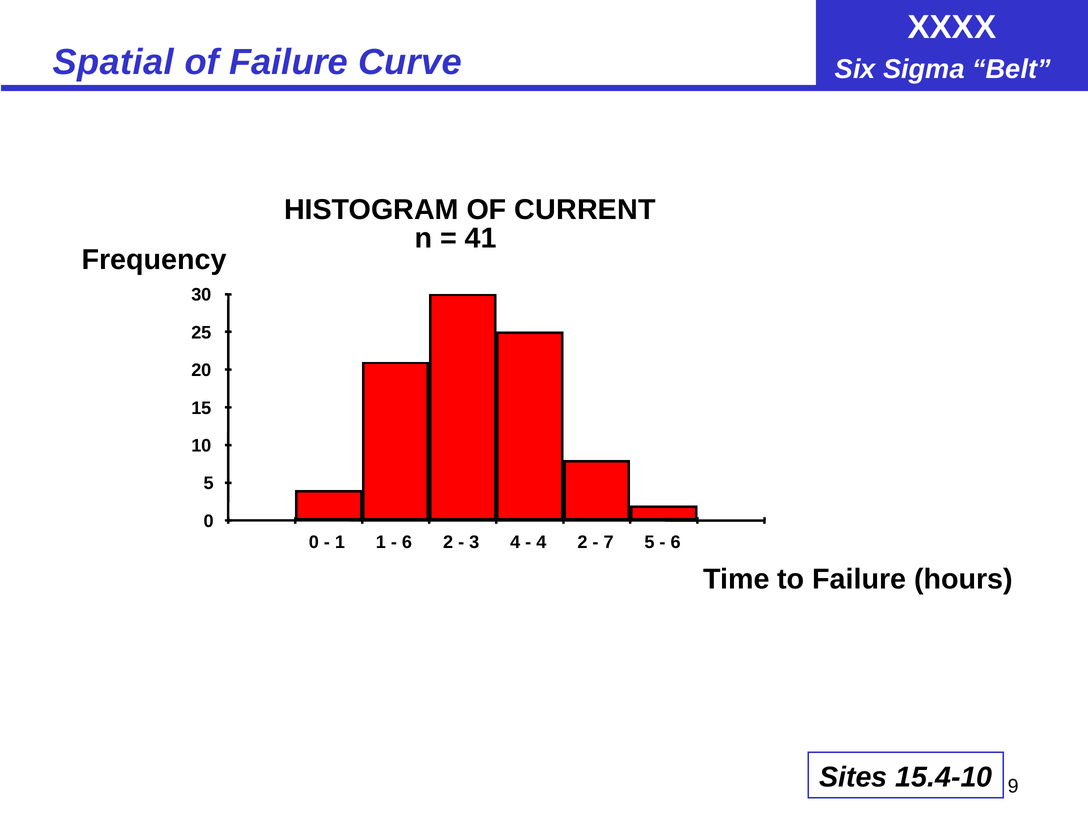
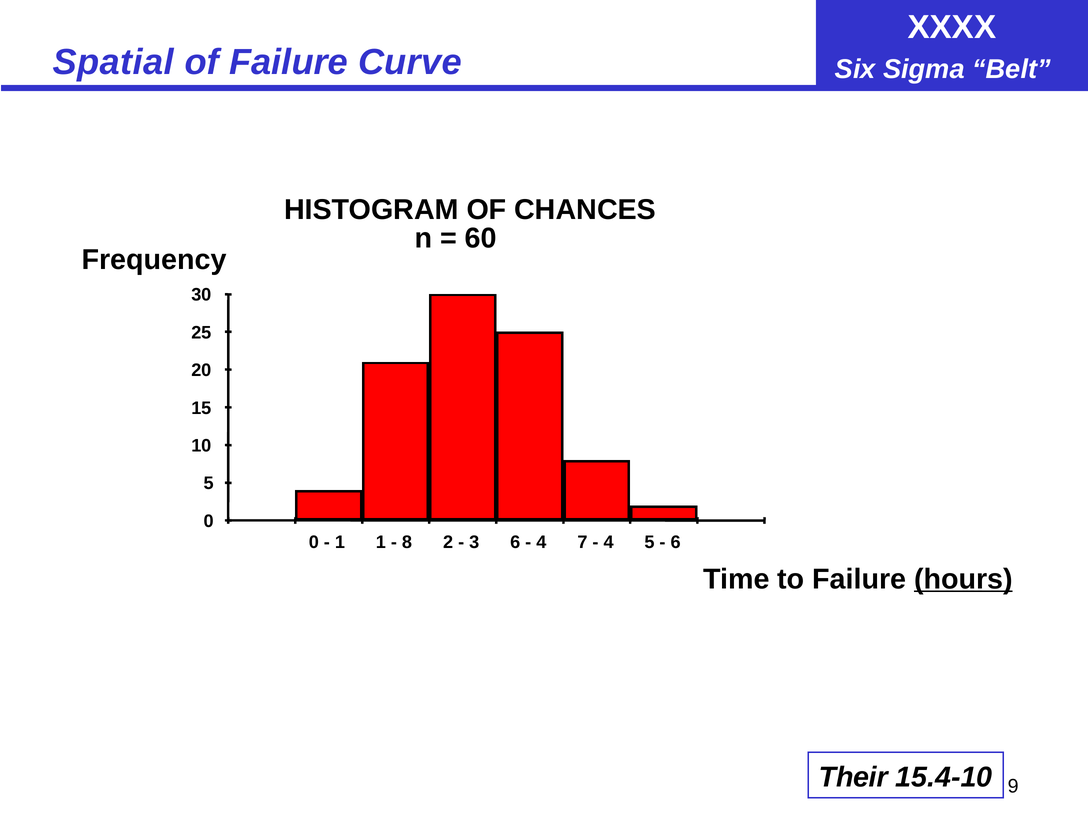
CURRENT: CURRENT -> CHANCES (585, 210)
41: 41 -> 60 (481, 238)
6: 6 -> 8 (407, 543)
3 4: 4 -> 6 (515, 543)
4 2: 2 -> 7 (582, 543)
7: 7 -> 4 (609, 543)
hours underline: none -> present (963, 579)
Sites: Sites -> Their (853, 777)
